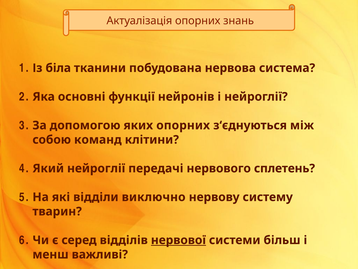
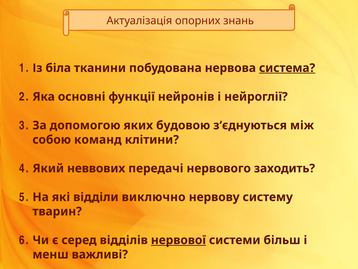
система underline: none -> present (287, 68)
яких опорних: опорних -> будовою (183, 125)
Який нейроглії: нейроглії -> неввових (96, 168)
сплетень: сплетень -> заходить (284, 168)
